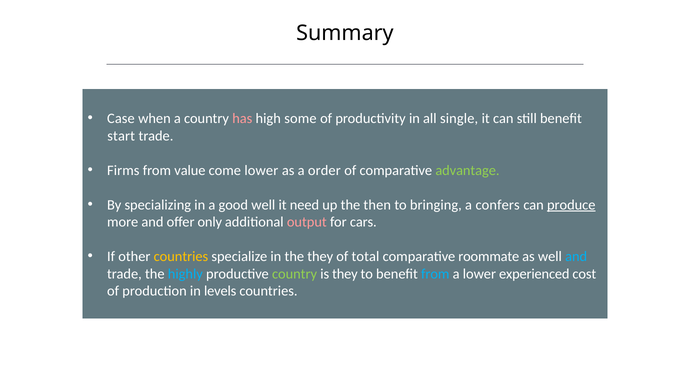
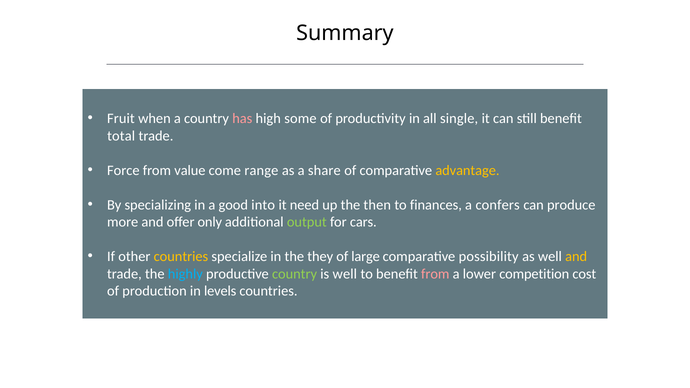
Case: Case -> Fruit (121, 119)
start: start -> total (121, 136)
Firms: Firms -> Force (123, 170)
come lower: lower -> range (261, 170)
order: order -> share (324, 170)
advantage colour: light green -> yellow (467, 170)
good well: well -> into (263, 205)
bringing: bringing -> finances (436, 205)
produce underline: present -> none (571, 205)
output colour: pink -> light green (307, 222)
total: total -> large (366, 257)
roommate: roommate -> possibility (489, 257)
and colour: light blue -> yellow (576, 257)
is they: they -> well (345, 274)
from colour: light blue -> pink (435, 274)
experienced: experienced -> competition (534, 274)
